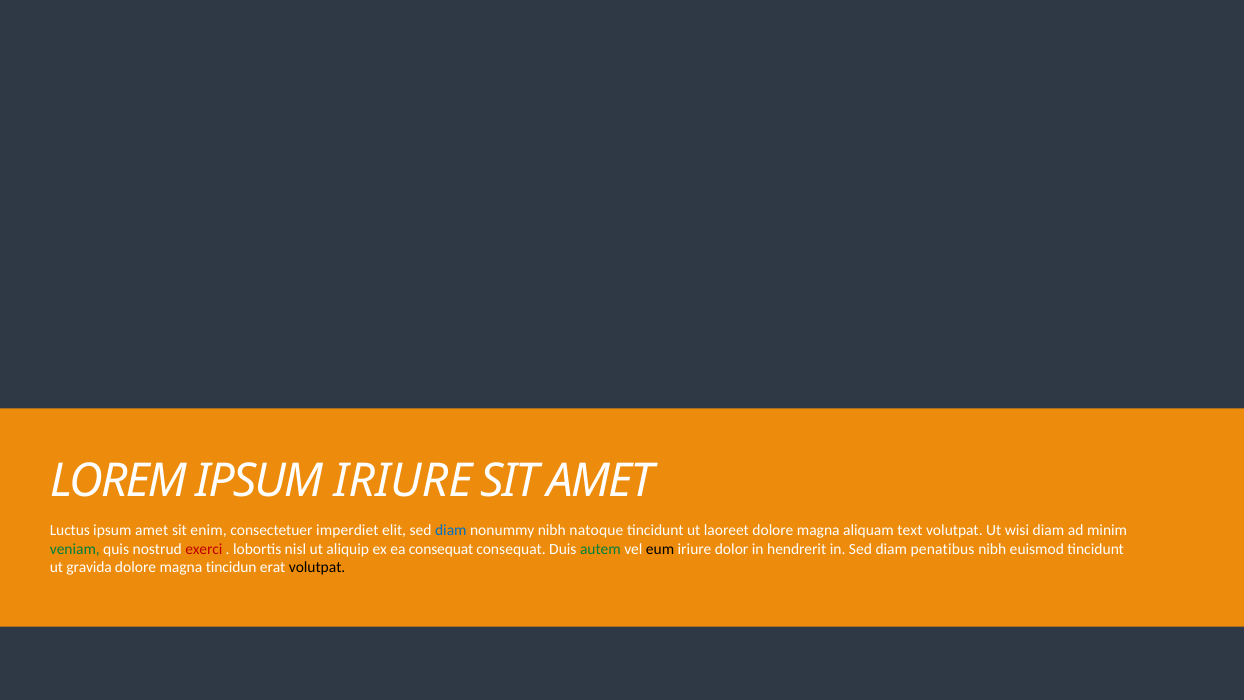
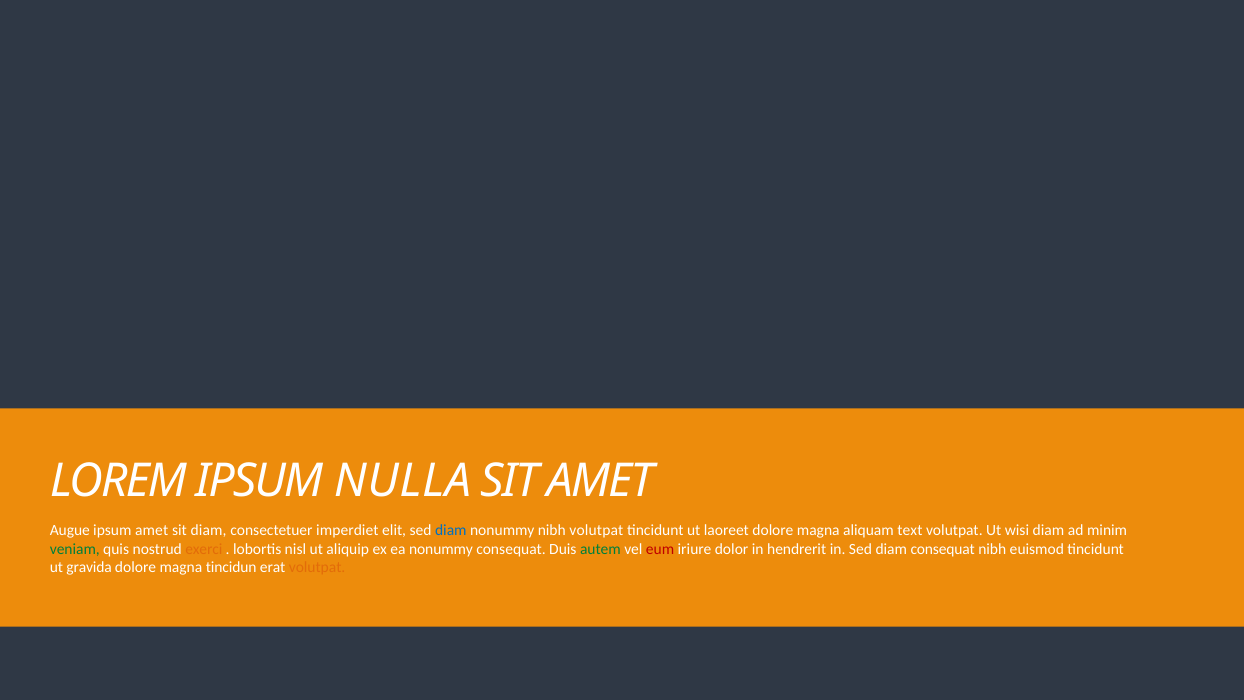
IPSUM IRIURE: IRIURE -> NULLA (403, 481)
Luctus: Luctus -> Augue (70, 530)
sit enim: enim -> diam (209, 530)
nibh natoque: natoque -> volutpat (596, 530)
exerci colour: red -> orange (204, 549)
ea consequat: consequat -> nonummy (441, 549)
eum colour: black -> red (660, 549)
diam penatibus: penatibus -> consequat (943, 549)
volutpat colour: black -> orange (317, 567)
